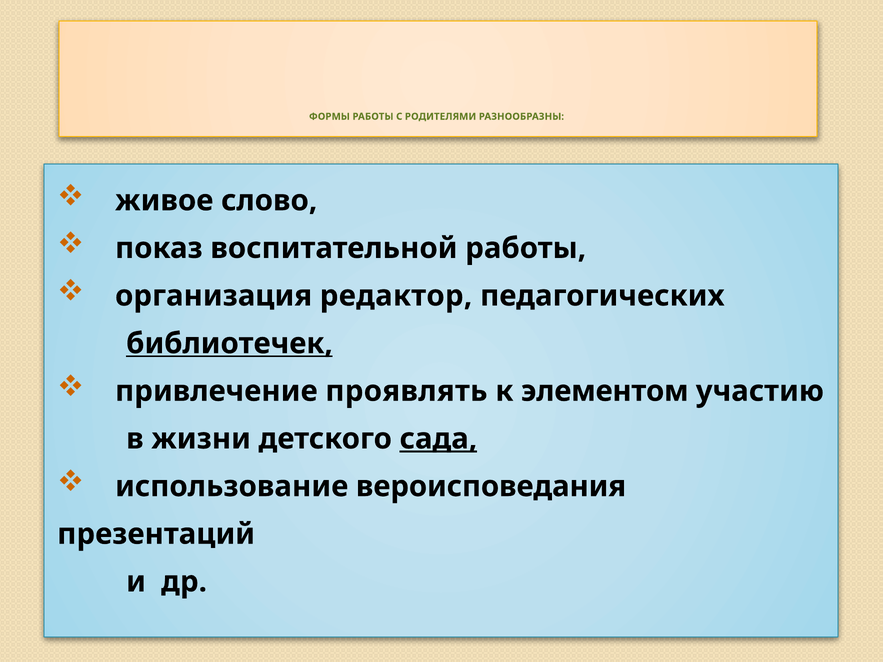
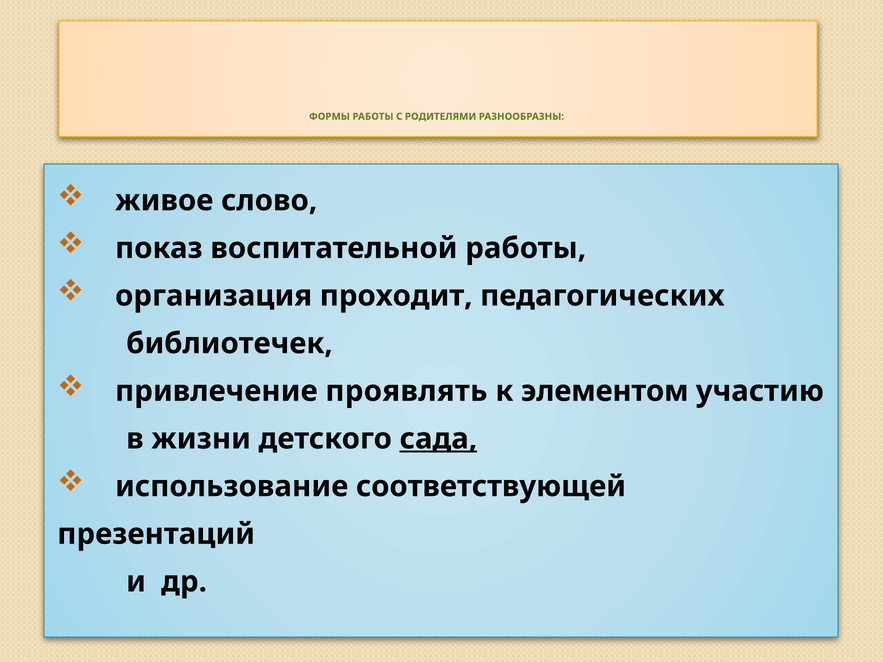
редактор: редактор -> проходит (396, 296)
библиотечек underline: present -> none (229, 344)
вероисповедания: вероисповедания -> соответствующей (491, 487)
